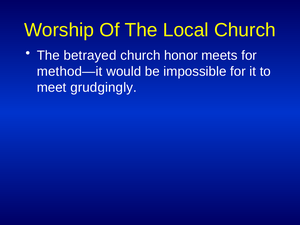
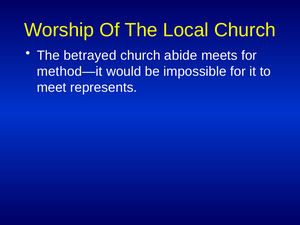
honor: honor -> abide (181, 55)
grudgingly: grudgingly -> represents (104, 87)
